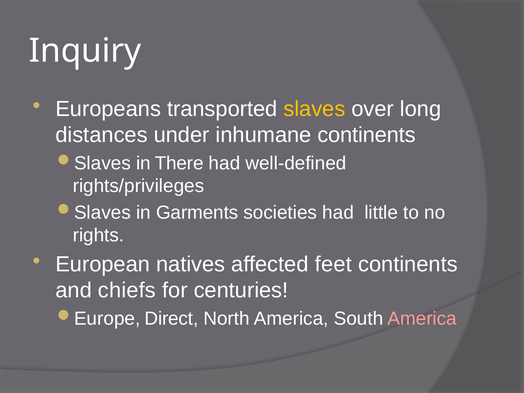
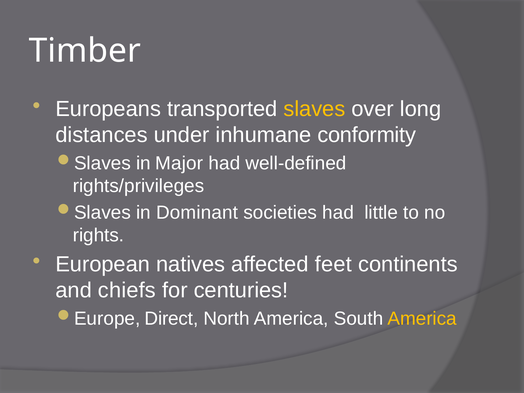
Inquiry: Inquiry -> Timber (85, 51)
inhumane continents: continents -> conformity (367, 135)
There: There -> Major (179, 163)
Garments: Garments -> Dominant (197, 212)
America colour: pink -> yellow (422, 319)
